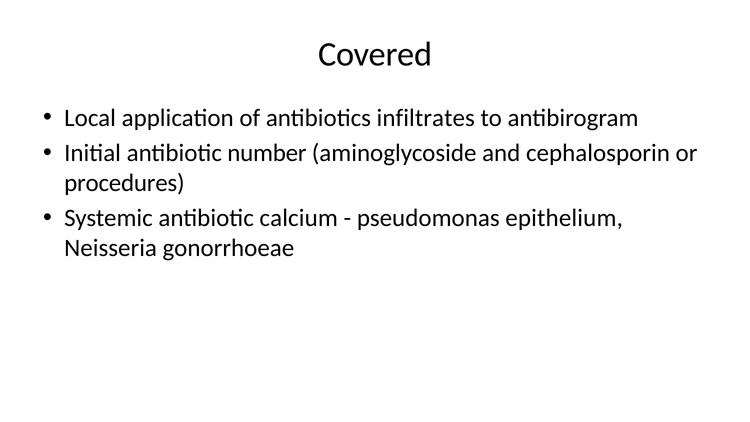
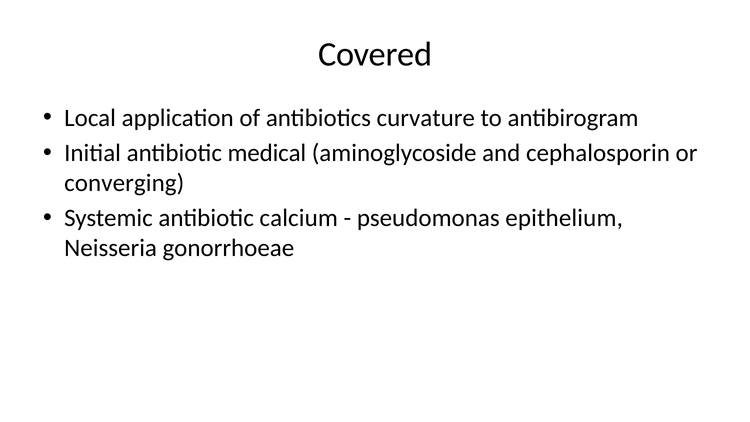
infiltrates: infiltrates -> curvature (426, 118)
number: number -> medical (267, 153)
procedures: procedures -> converging (124, 183)
